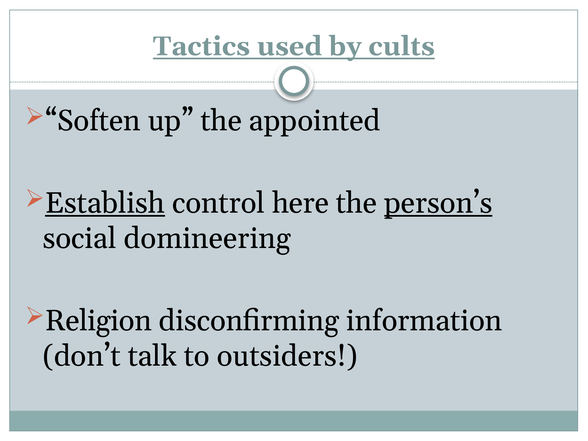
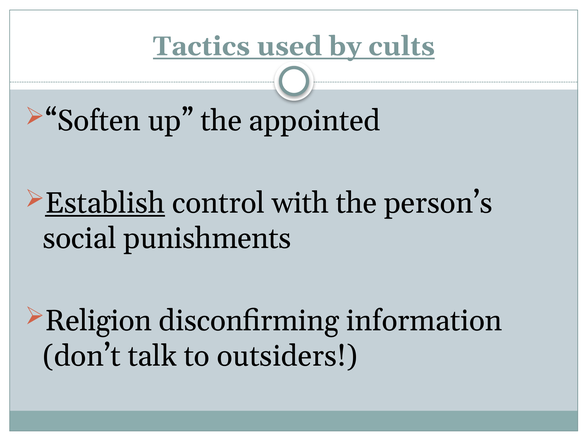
here: here -> with (300, 203)
person’s underline: present -> none (438, 203)
domineering: domineering -> punishments (207, 238)
